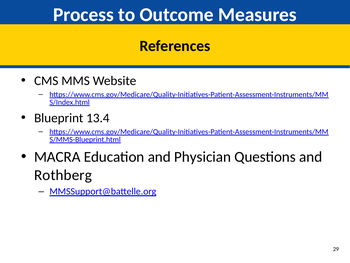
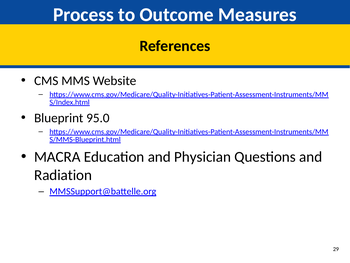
13.4: 13.4 -> 95.0 (98, 118)
Rothberg: Rothberg -> Radiation (63, 175)
